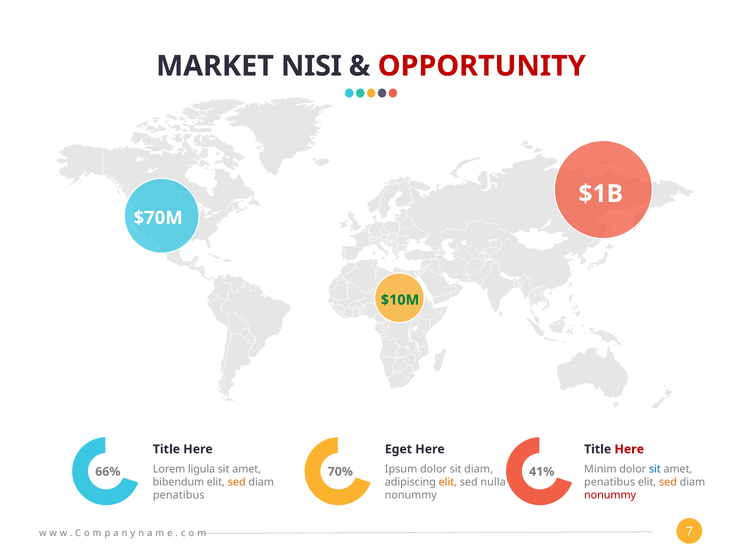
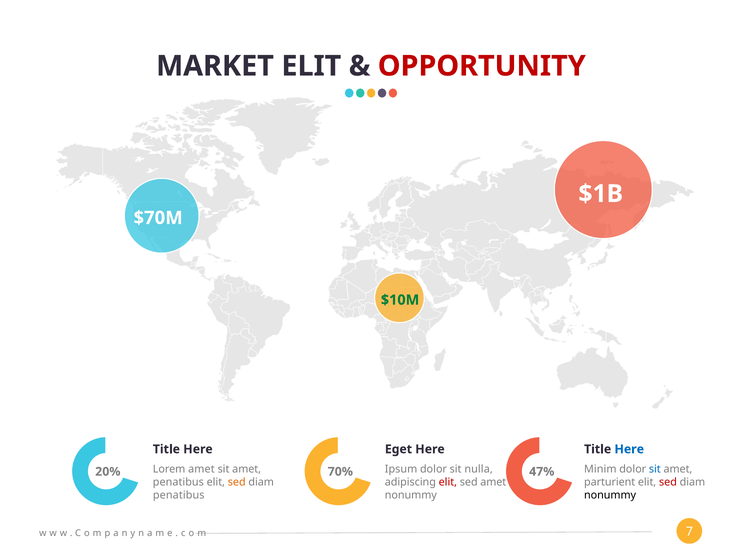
MARKET NISI: NISI -> ELIT (311, 66)
Here colour: red -> blue (629, 449)
Lorem ligula: ligula -> amet (201, 469)
sit diam: diam -> nulla (479, 469)
66%: 66% -> 20% (108, 471)
41%: 41% -> 47% (542, 471)
bibendum: bibendum -> penatibus (178, 482)
elit colour: orange -> red (448, 482)
sed nulla: nulla -> amet (493, 482)
penatibus: penatibus -> parturient (610, 482)
sed colour: orange -> red (668, 482)
nonummy colour: red -> black (610, 495)
